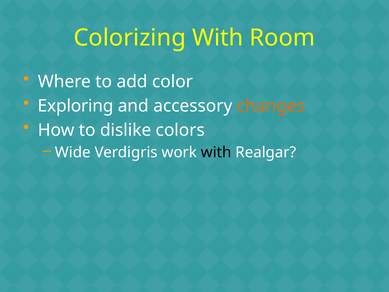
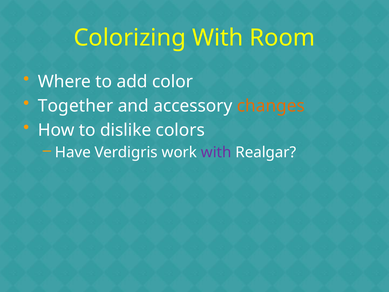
Exploring: Exploring -> Together (76, 106)
Wide: Wide -> Have (73, 152)
with colour: black -> purple (216, 152)
